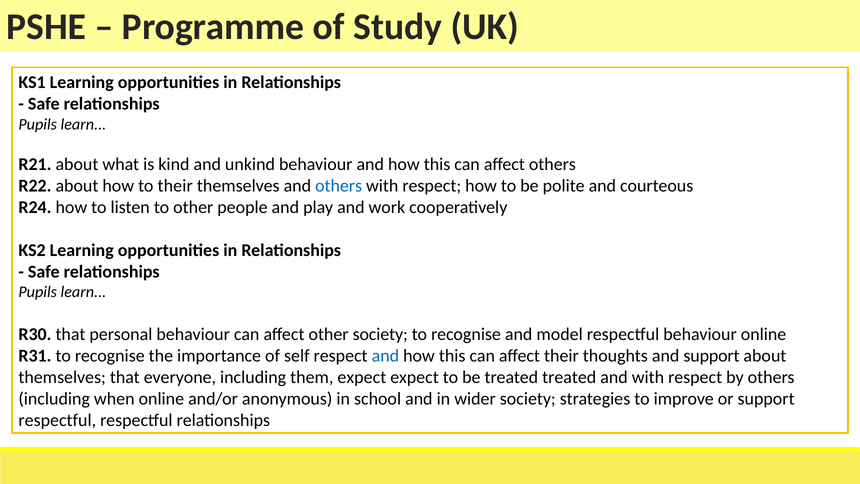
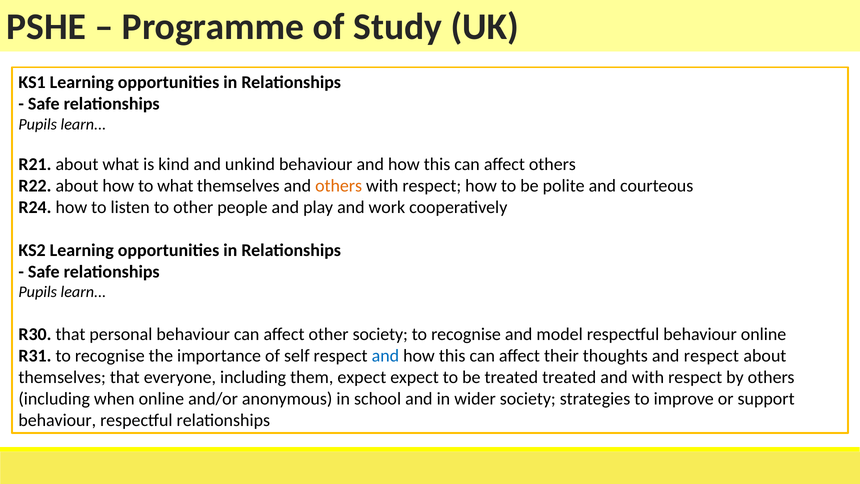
to their: their -> what (175, 186)
others colour: blue -> orange (339, 186)
and support: support -> respect (711, 356)
respectful: respectful -> behaviour (57, 420)
